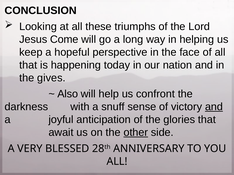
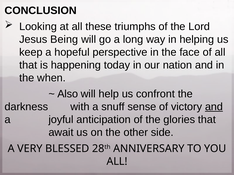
Come: Come -> Being (64, 40)
gives: gives -> when (51, 78)
other underline: present -> none (136, 133)
